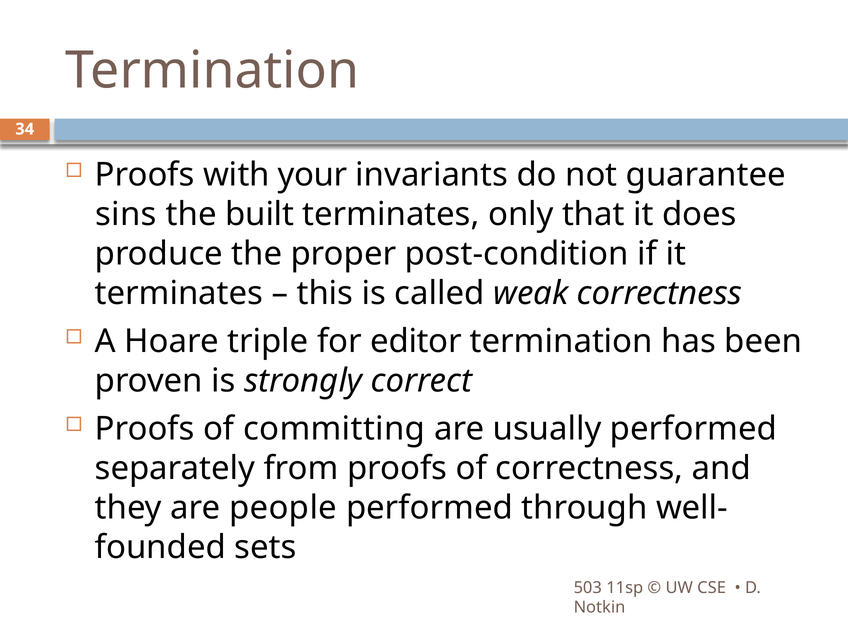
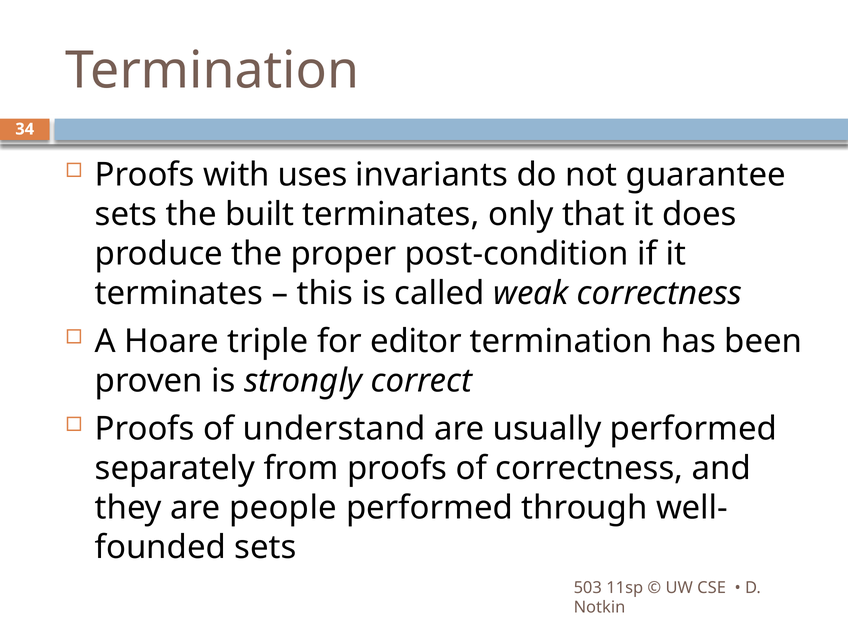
your: your -> uses (313, 175)
sins: sins -> sets (126, 214)
committing: committing -> understand (334, 429)
